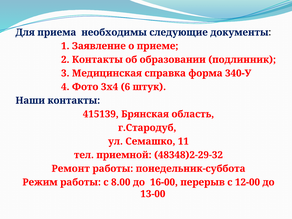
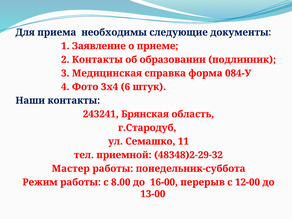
340-У: 340-У -> 084-У (238, 73)
415139: 415139 -> 243241 (101, 114)
Ремонт: Ремонт -> Мастер (71, 169)
